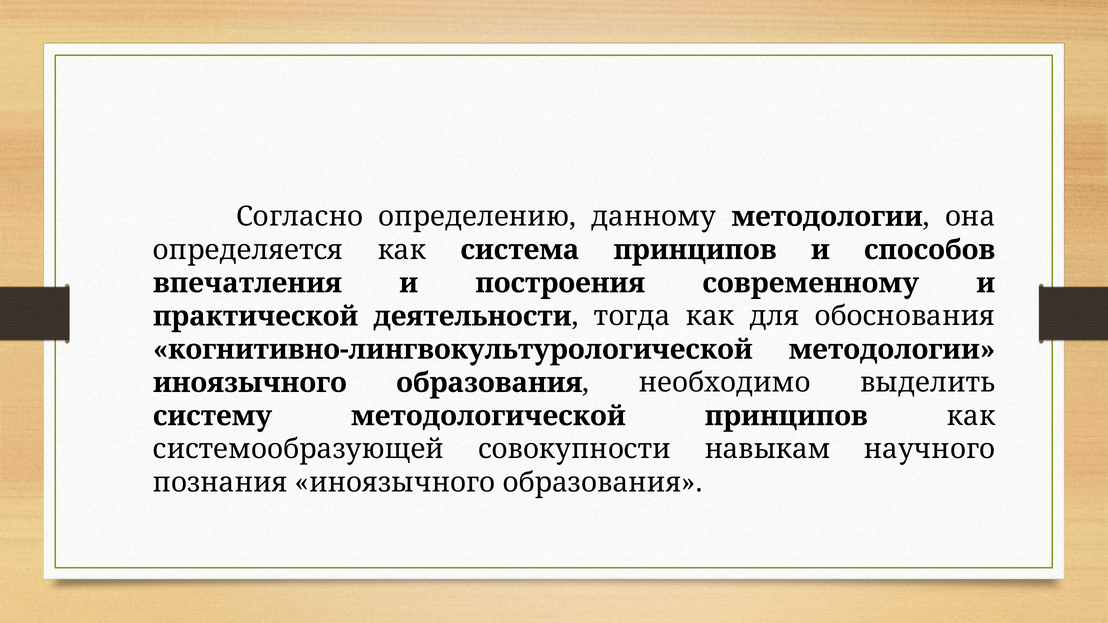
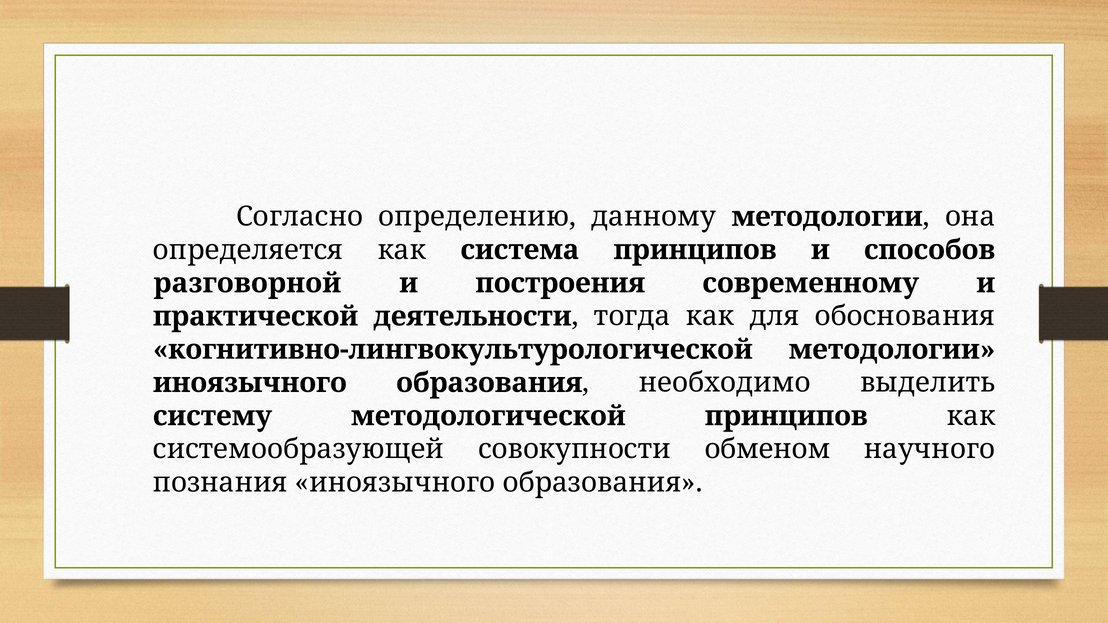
впечатления: впечатления -> разговорной (247, 283)
навыкам: навыкам -> обменом (768, 449)
